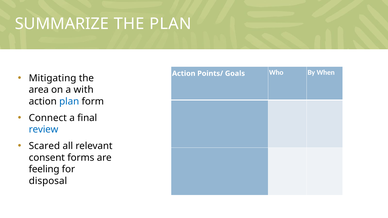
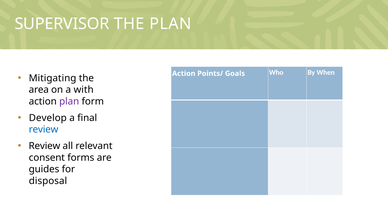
SUMMARIZE: SUMMARIZE -> SUPERVISOR (62, 24)
plan colour: blue -> purple (69, 101)
Connect: Connect -> Develop (48, 118)
Scared: Scared -> Review (44, 146)
feeling: feeling -> guides (44, 169)
